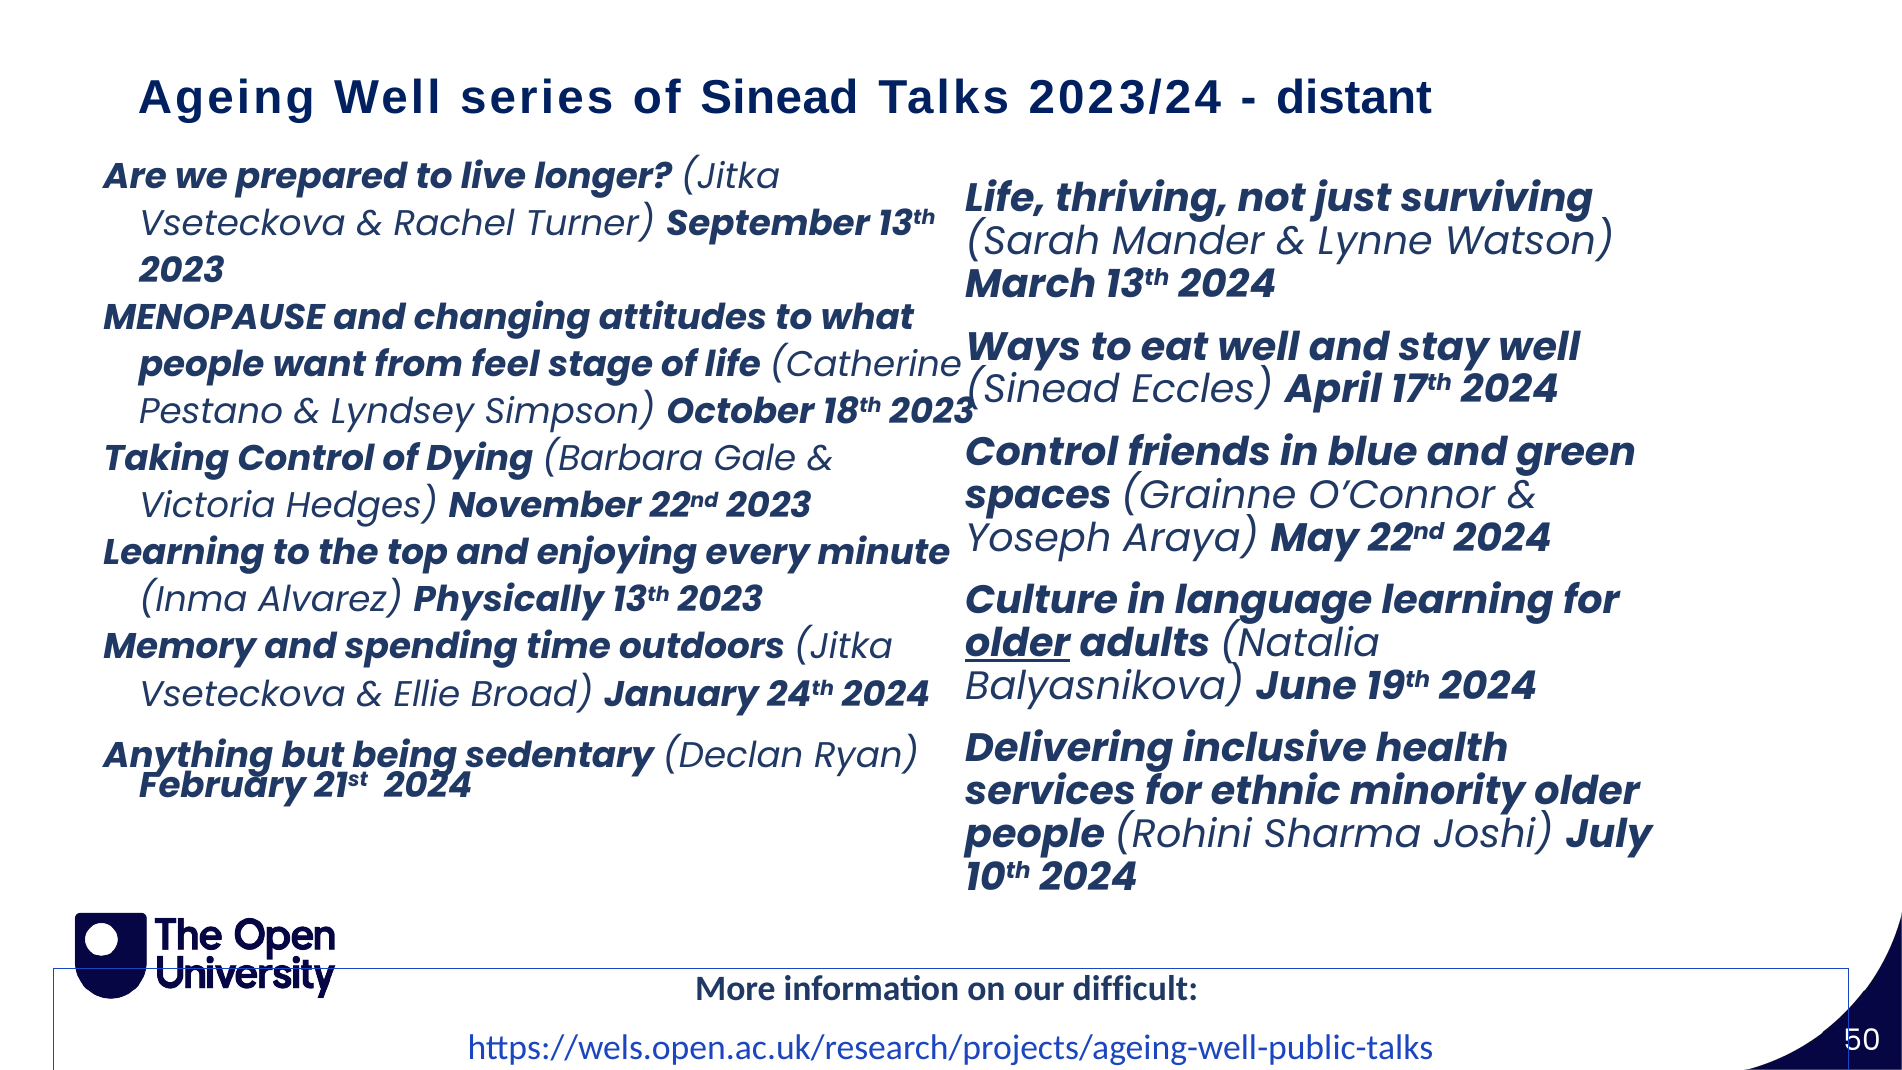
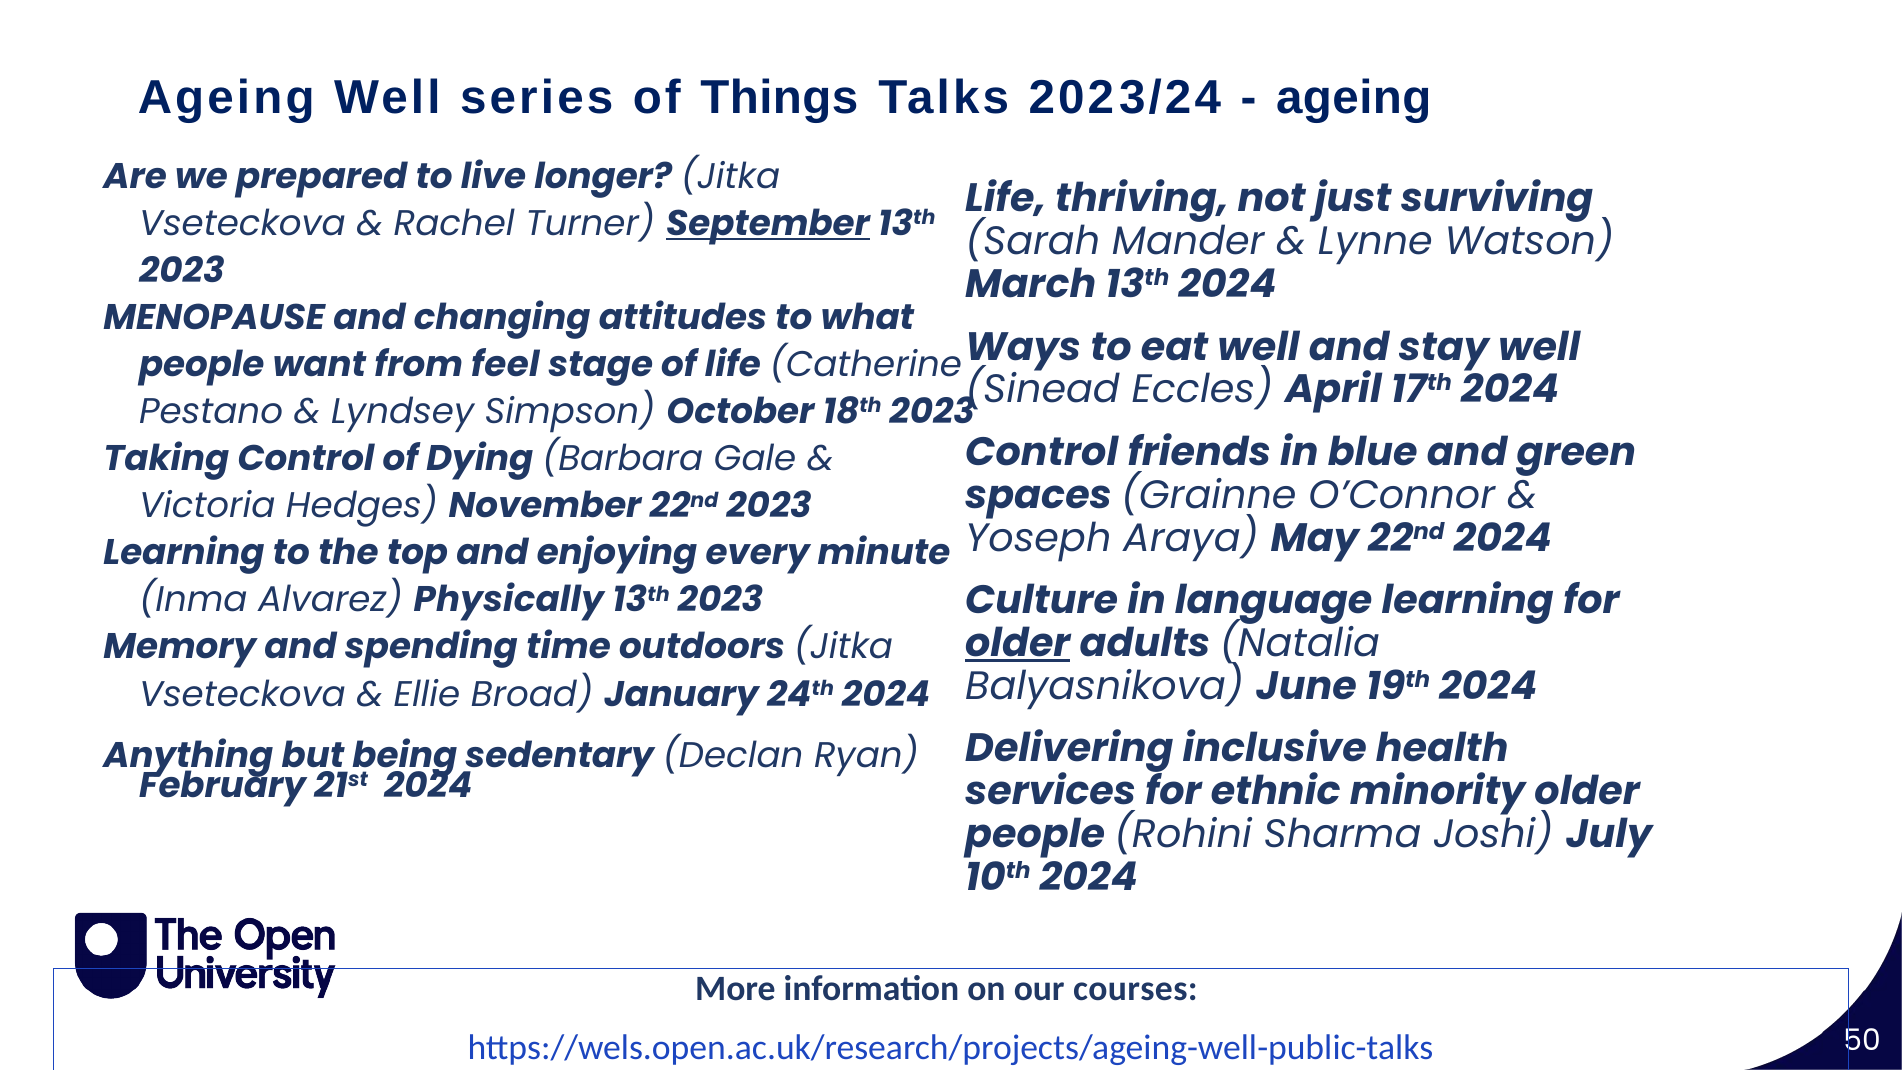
of Sinead: Sinead -> Things (779, 98)
distant: distant -> ageing (1354, 98)
September underline: none -> present (768, 224)
difficult: difficult -> courses (1135, 988)
